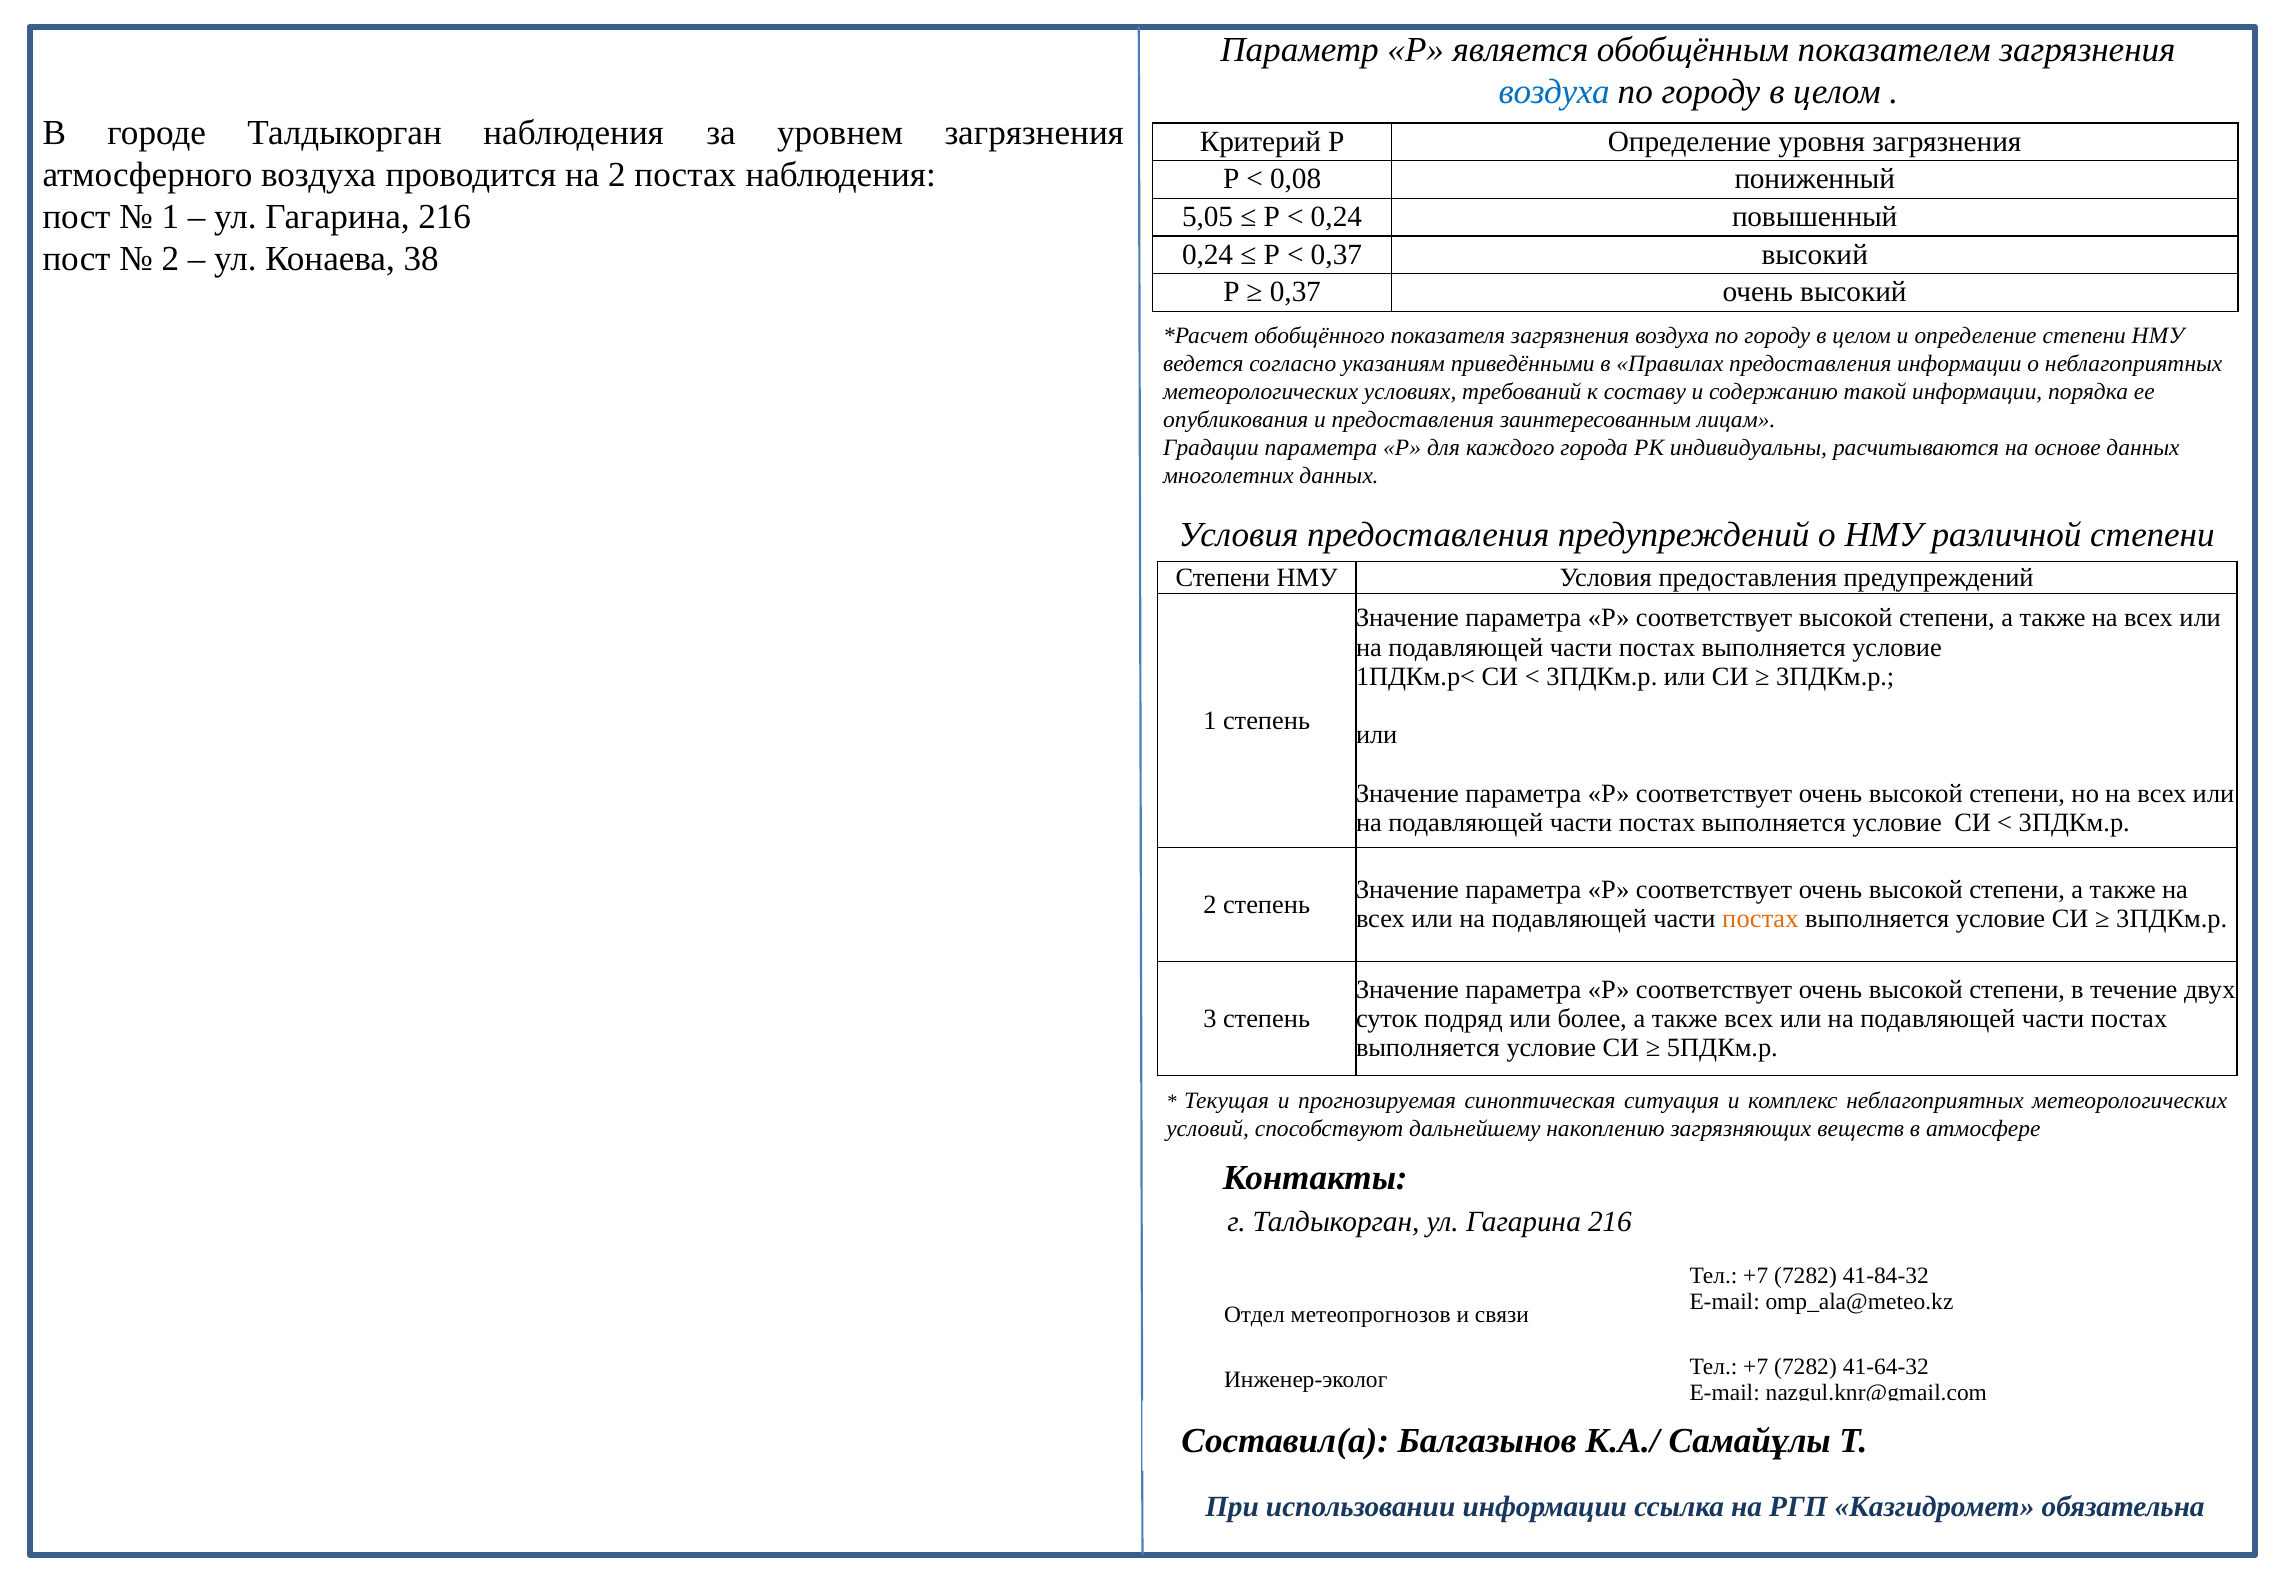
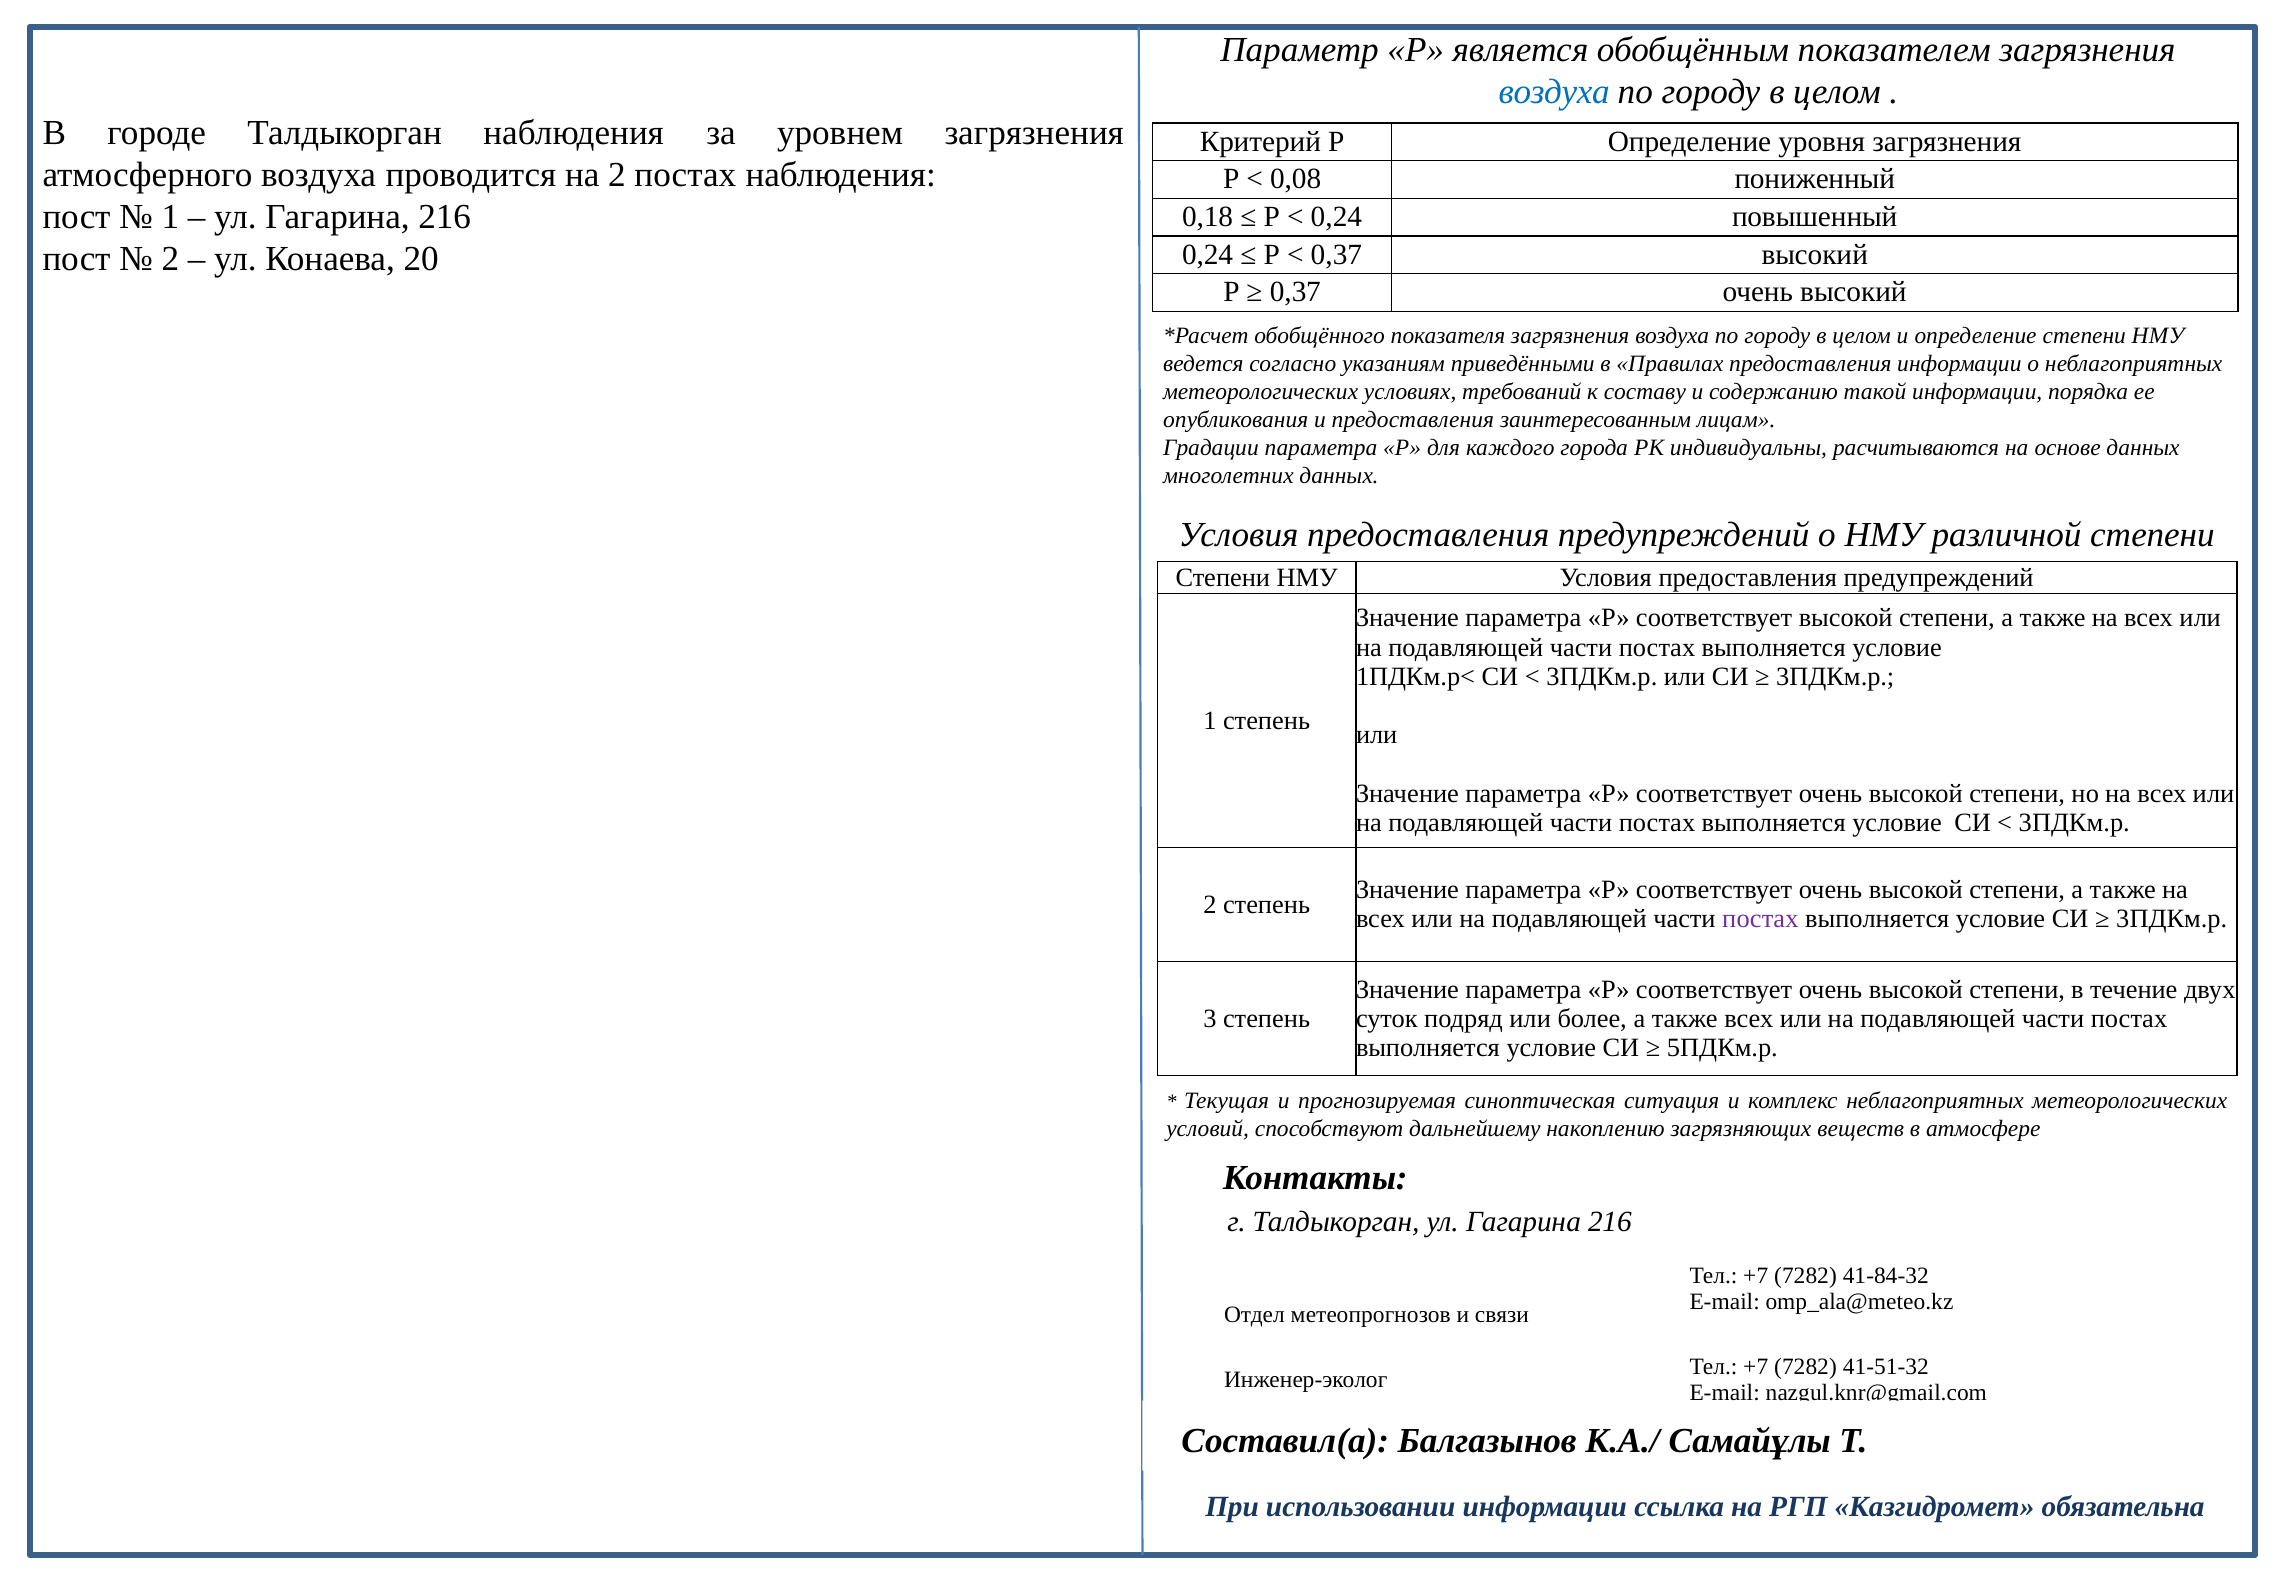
5,05: 5,05 -> 0,18 (1208, 217)
38: 38 -> 20 (421, 259)
постах colour: orange -> purple (1760, 919)
41-64-32: 41-64-32 -> 41-51-32 (1886, 1367)
